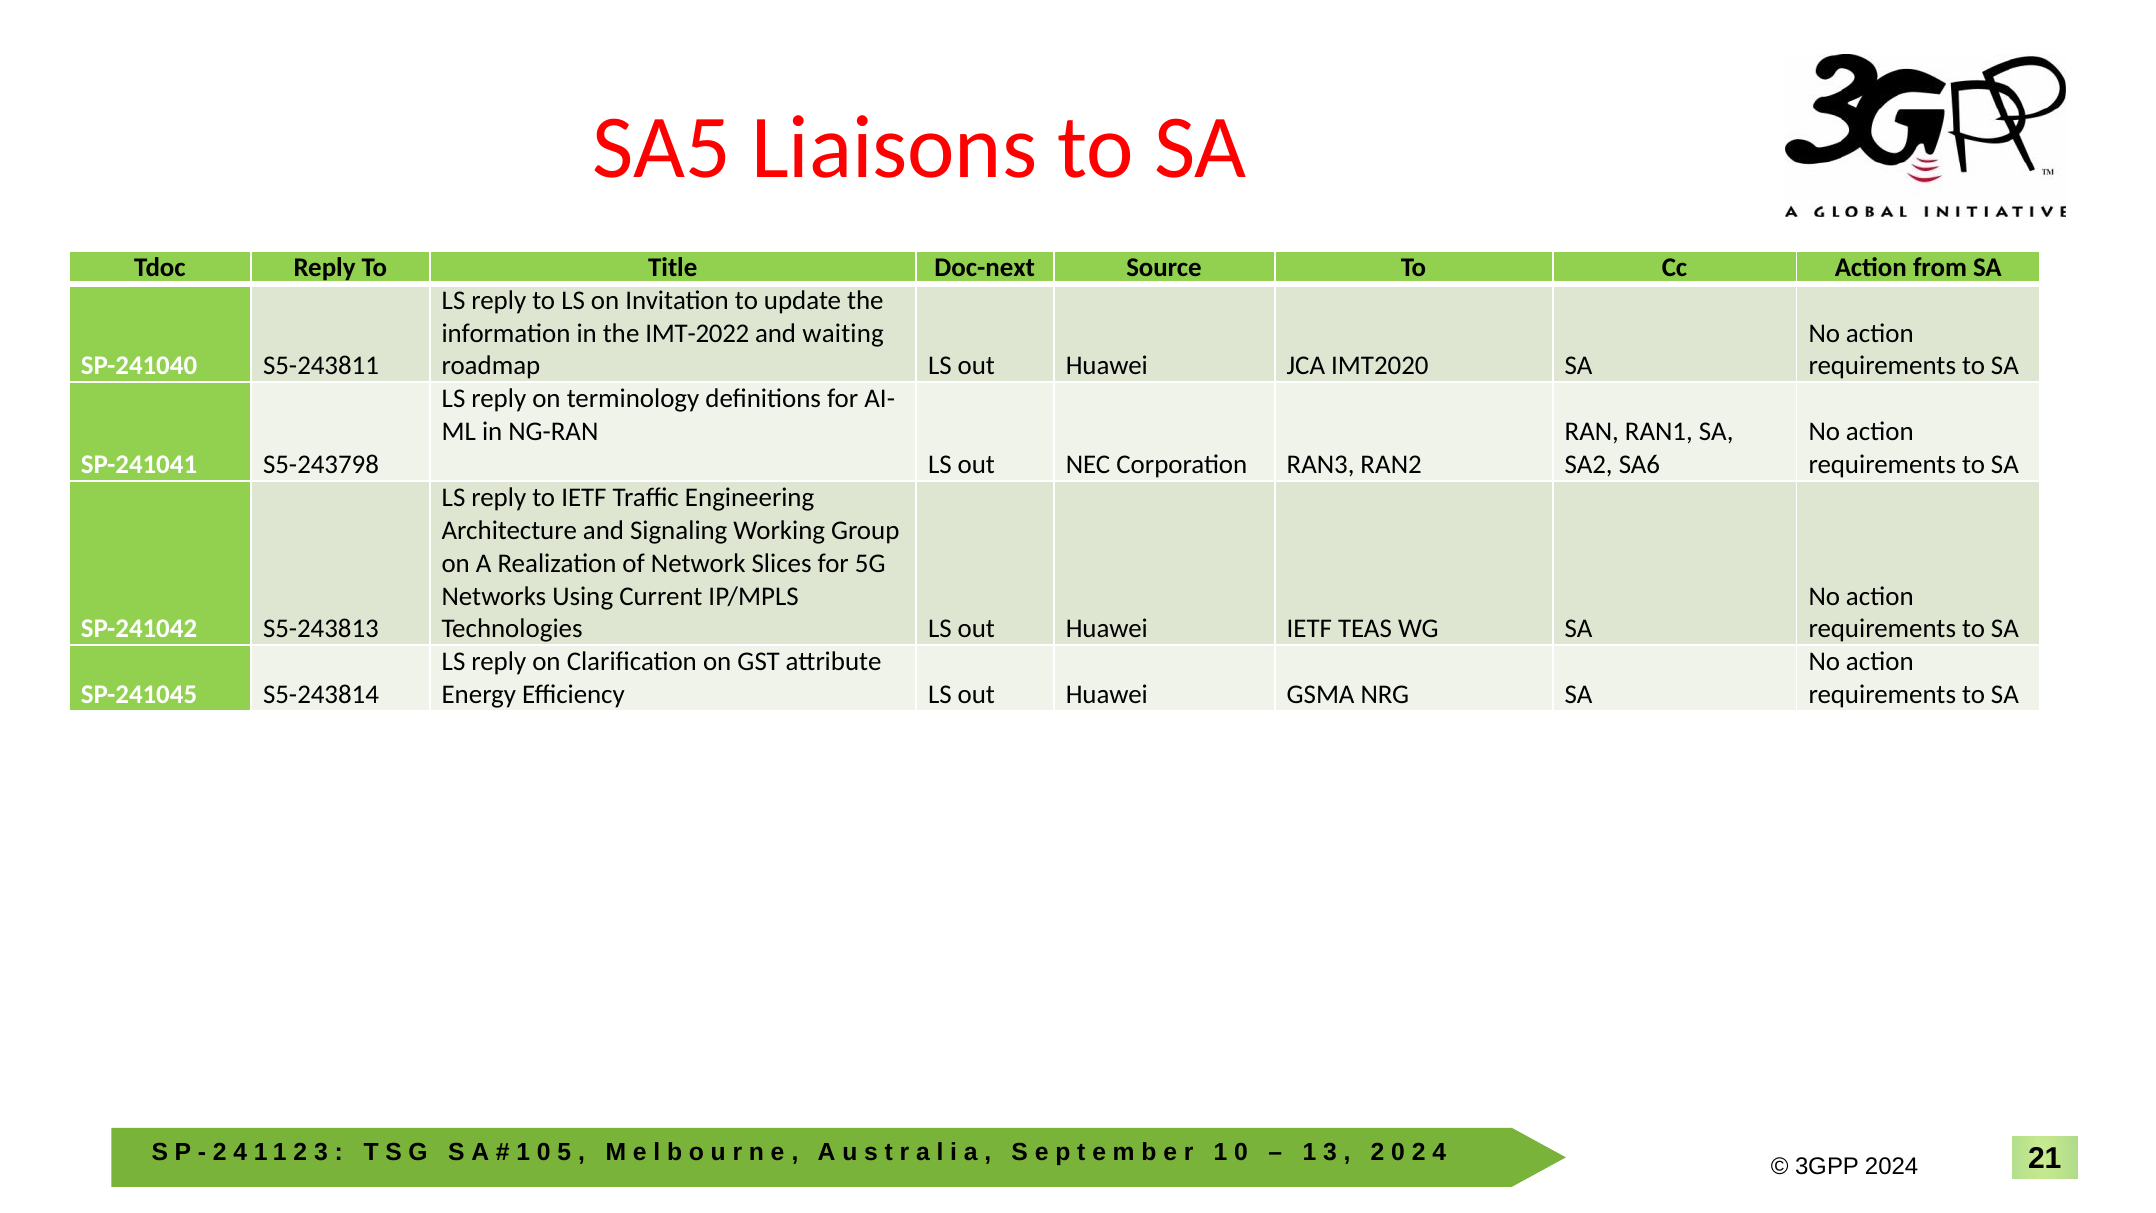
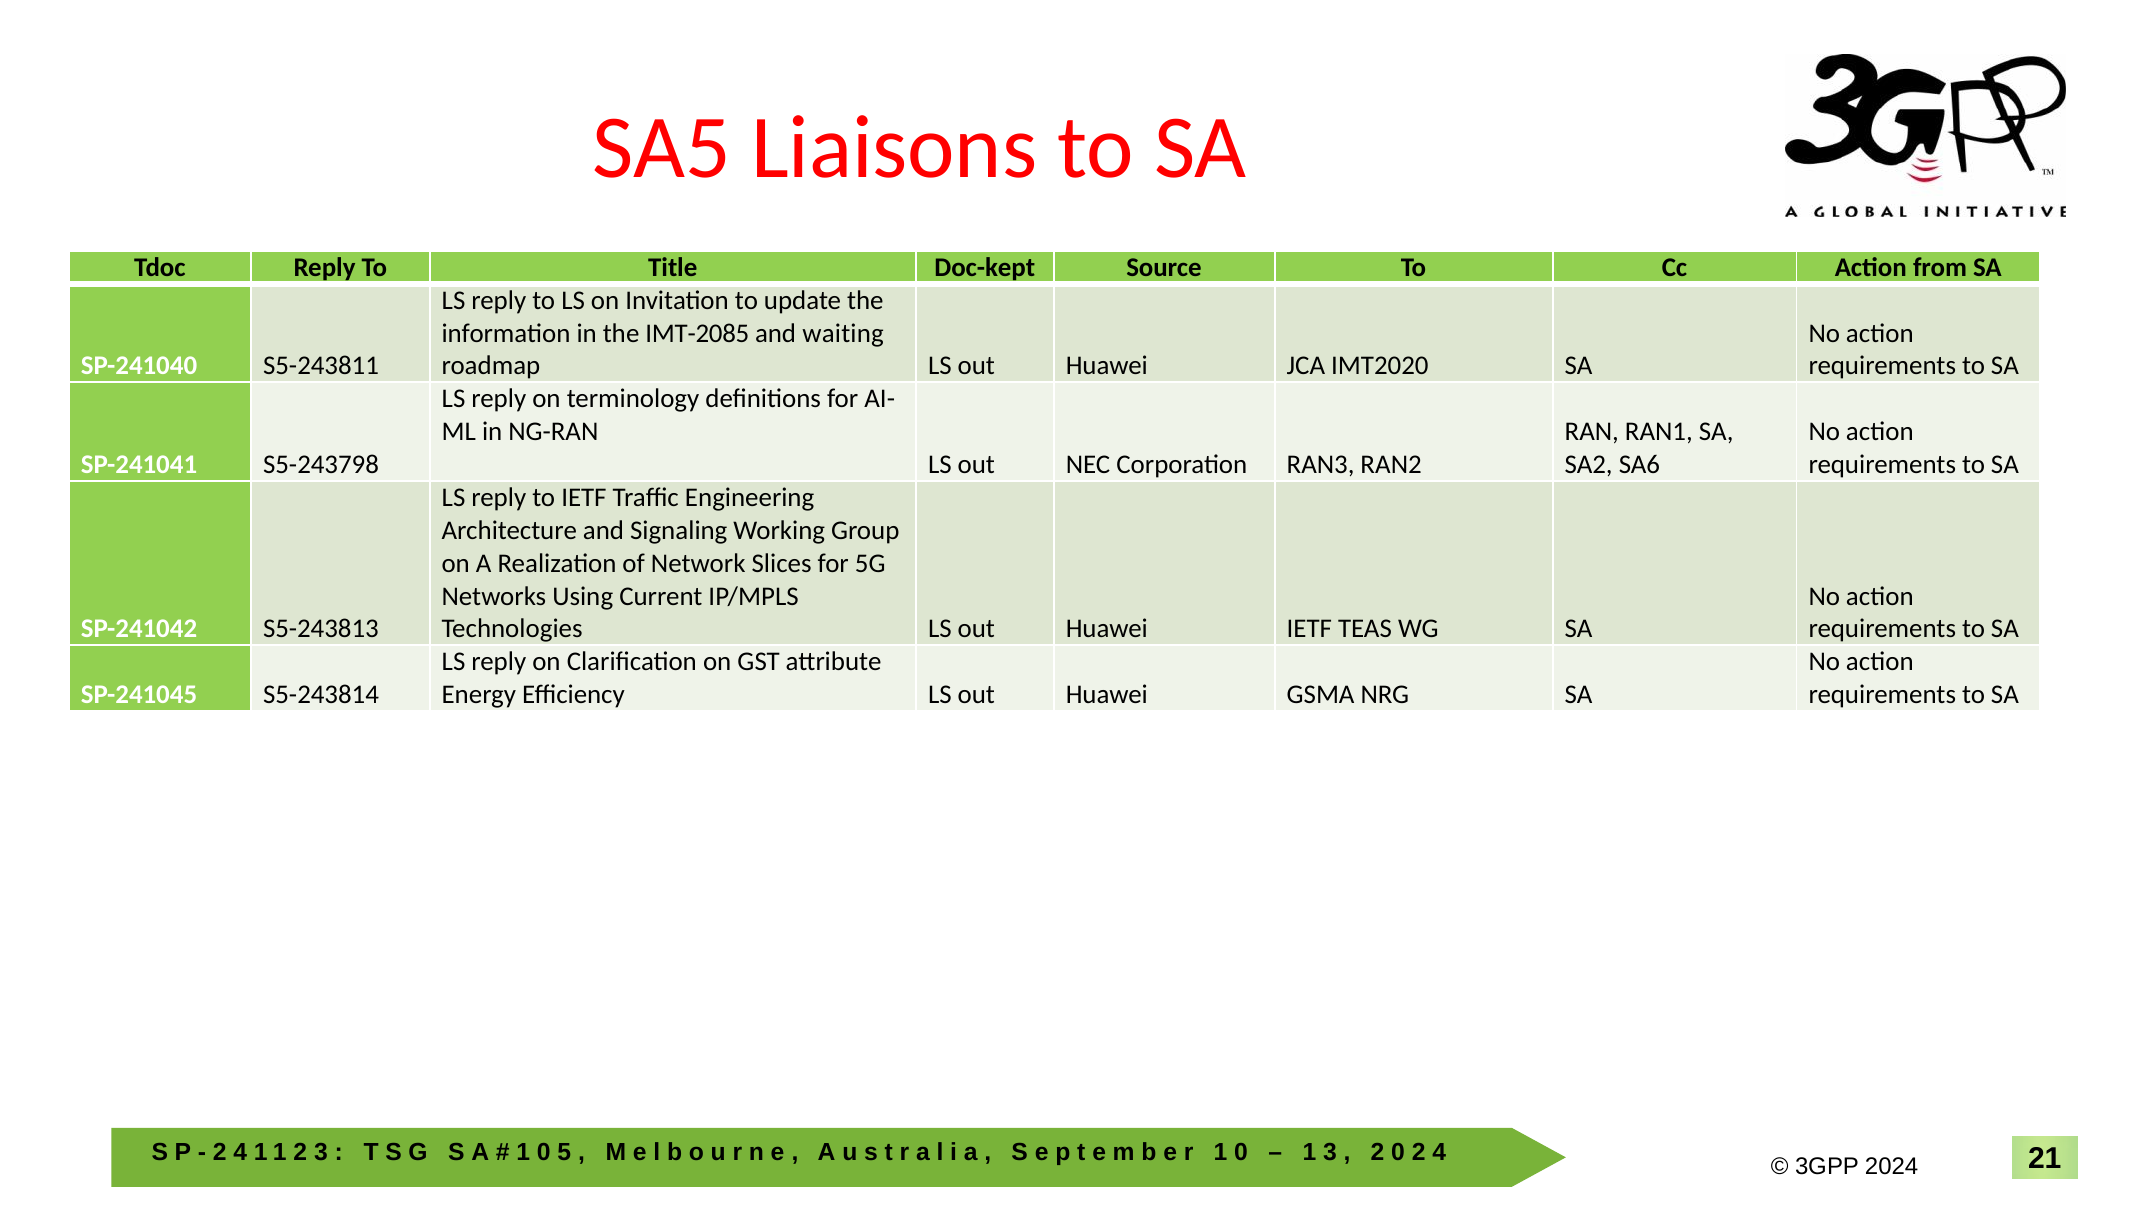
Doc-next: Doc-next -> Doc-kept (985, 267)
IMT-2022: IMT-2022 -> IMT-2085 (697, 333)
